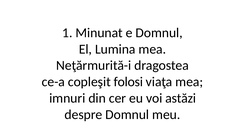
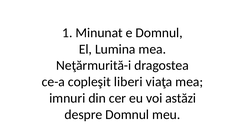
folosi: folosi -> liberi (128, 82)
